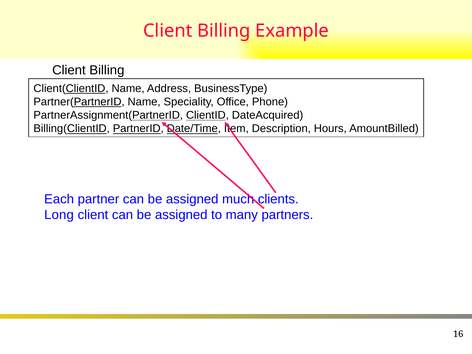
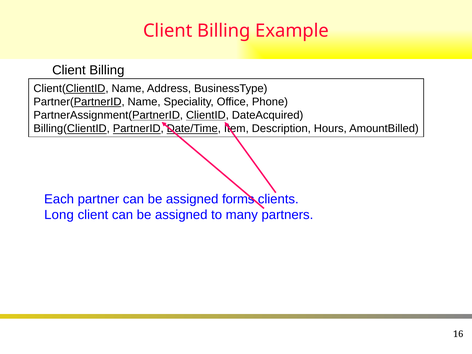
much: much -> forms (238, 199)
